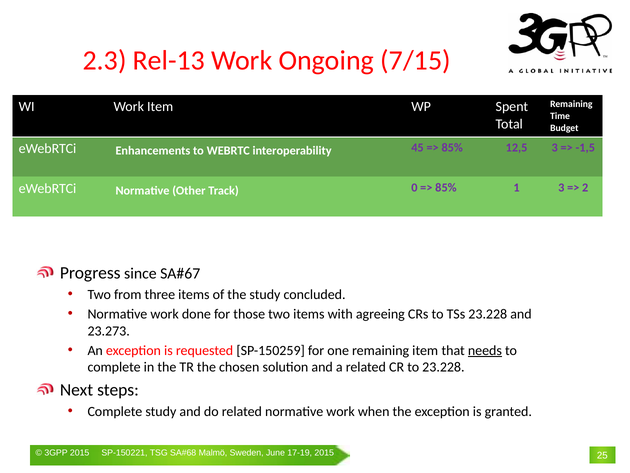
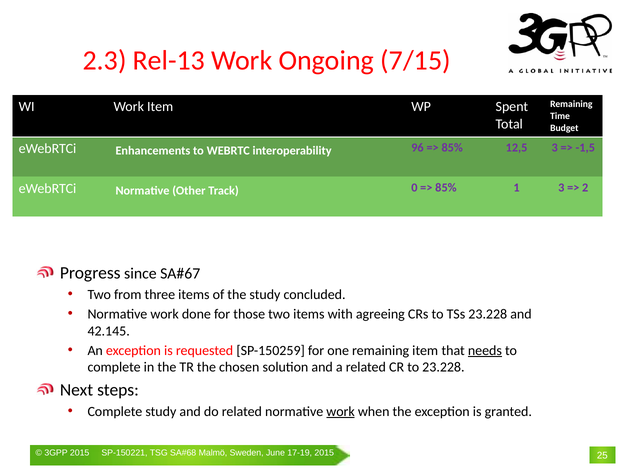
45: 45 -> 96 (417, 148)
23.273: 23.273 -> 42.145 (109, 331)
work underline: none -> present (341, 411)
